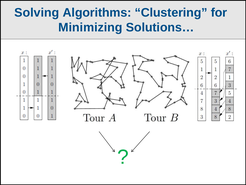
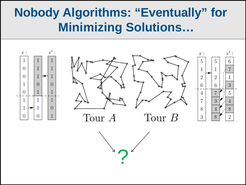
Solving: Solving -> Nobody (37, 13)
Clustering: Clustering -> Eventually (171, 13)
